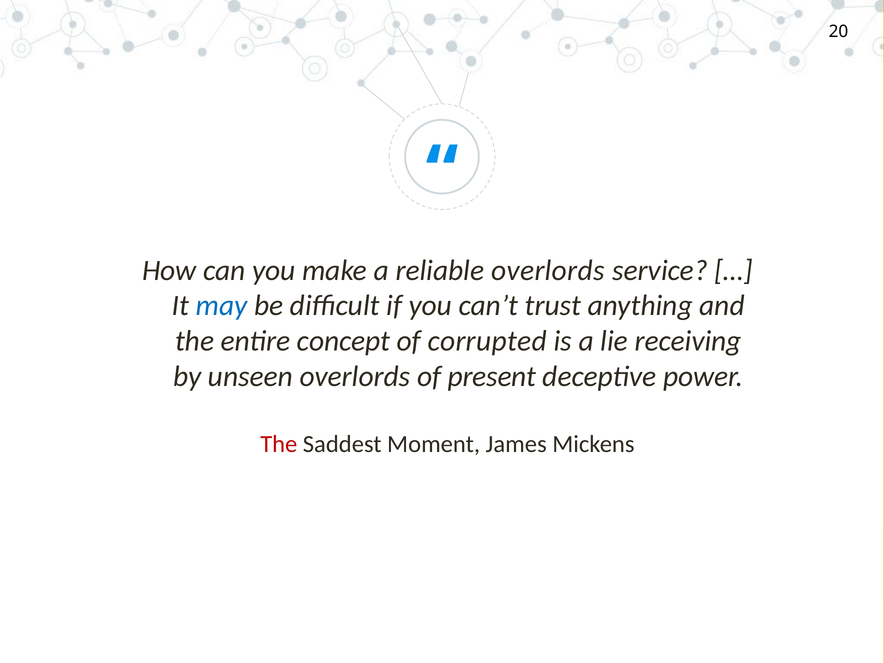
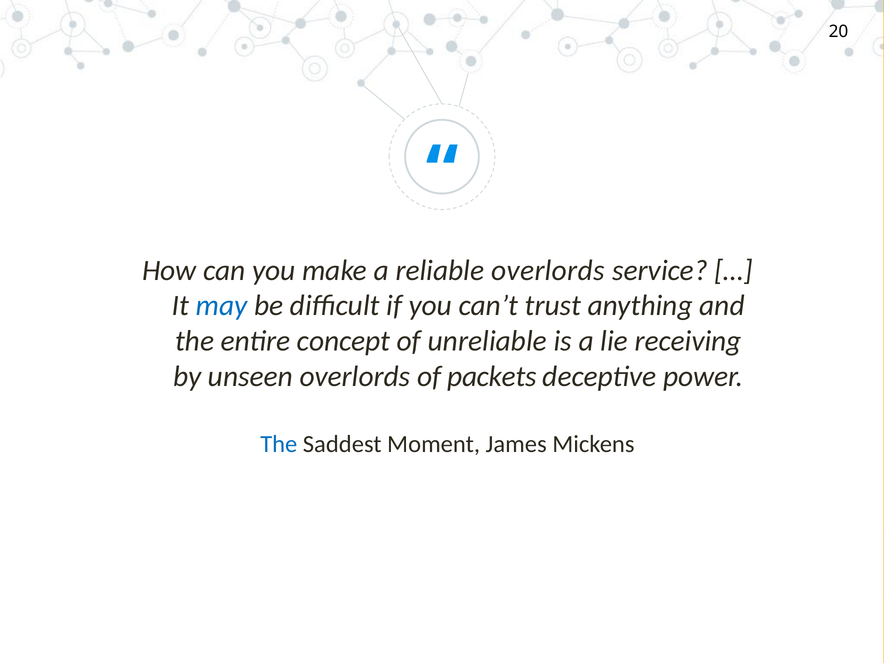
corrupted: corrupted -> unreliable (487, 341)
present: present -> packets (492, 376)
The colour: red -> blue (279, 444)
